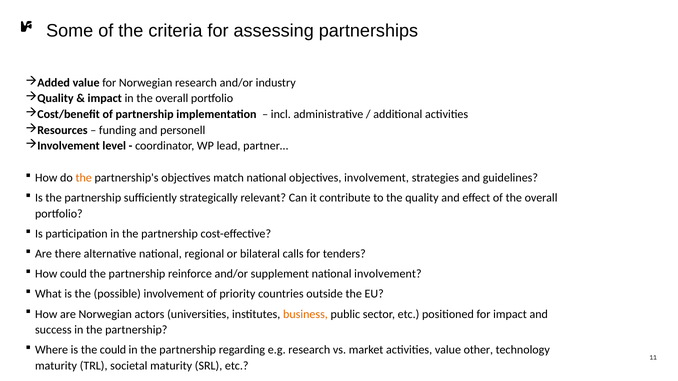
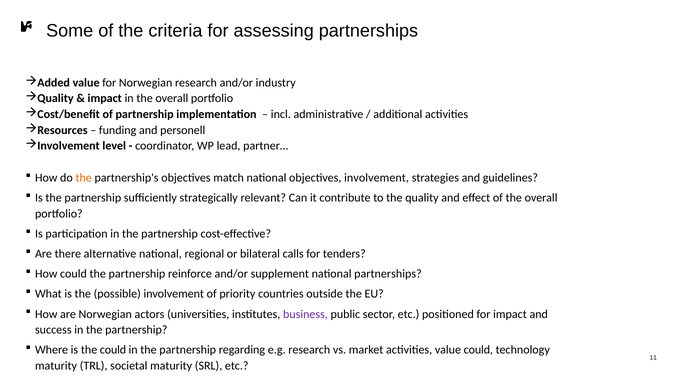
national involvement: involvement -> partnerships (388, 274)
business colour: orange -> purple (305, 314)
value other: other -> could (478, 350)
